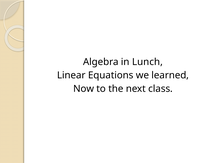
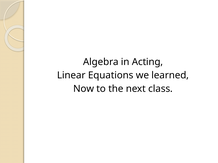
Lunch: Lunch -> Acting (147, 62)
